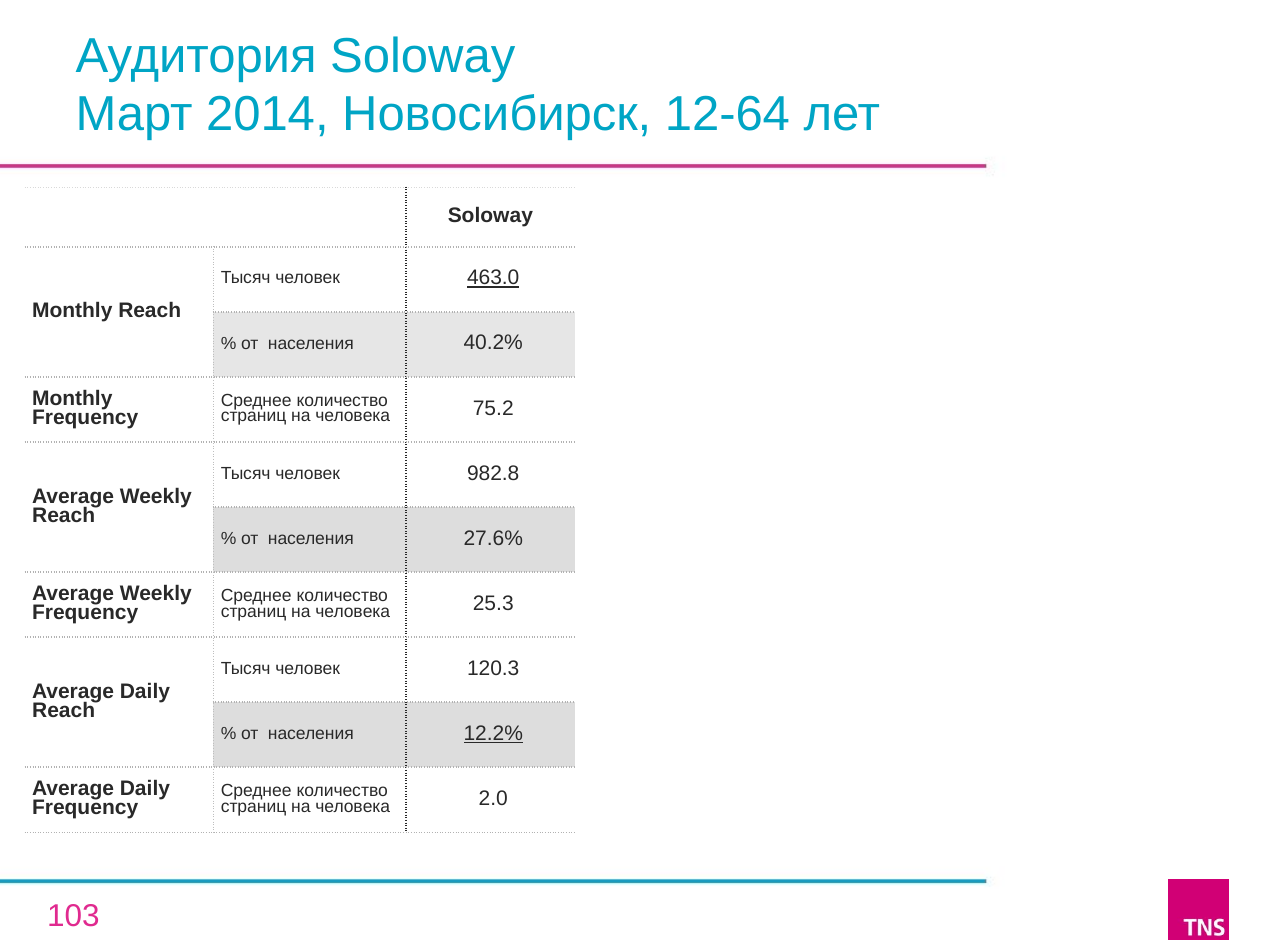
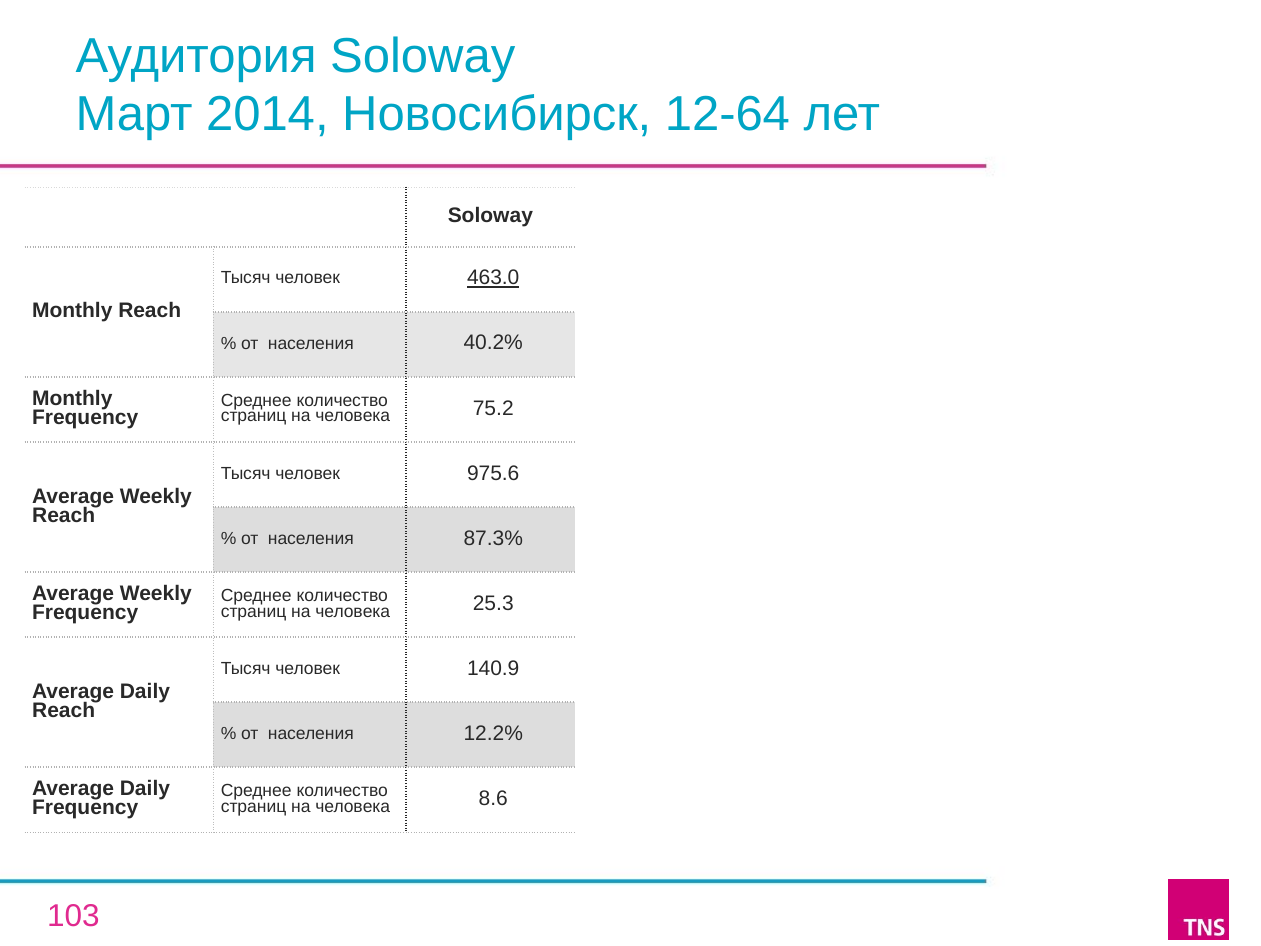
982.8: 982.8 -> 975.6 (493, 473)
27.6%: 27.6% -> 87.3% (493, 538)
120.3: 120.3 -> 140.9 (493, 668)
12.2% underline: present -> none (493, 733)
2.0: 2.0 -> 8.6 (493, 798)
